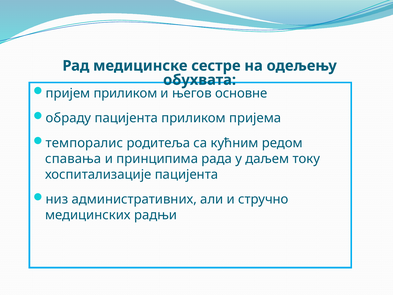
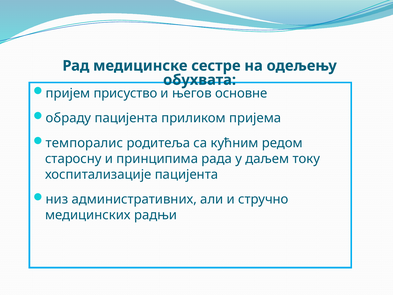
пријем приликом: приликом -> присуство (125, 93)
спавања: спавања -> старосну (73, 159)
